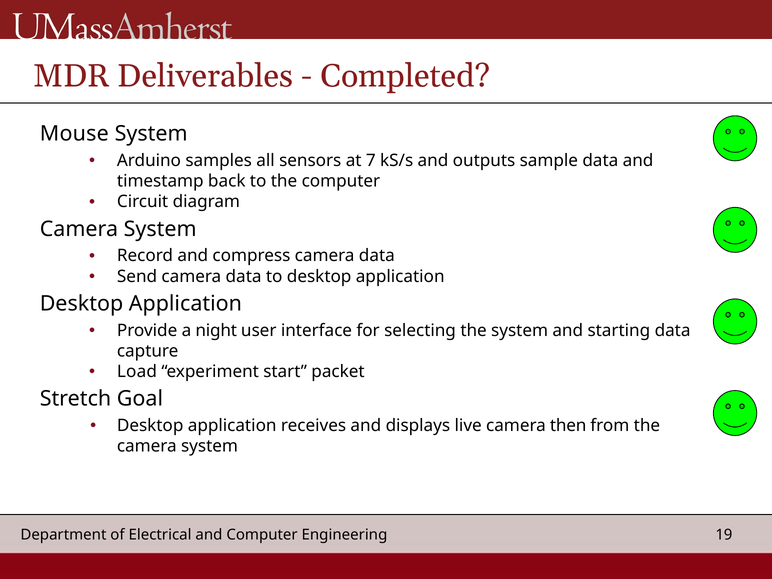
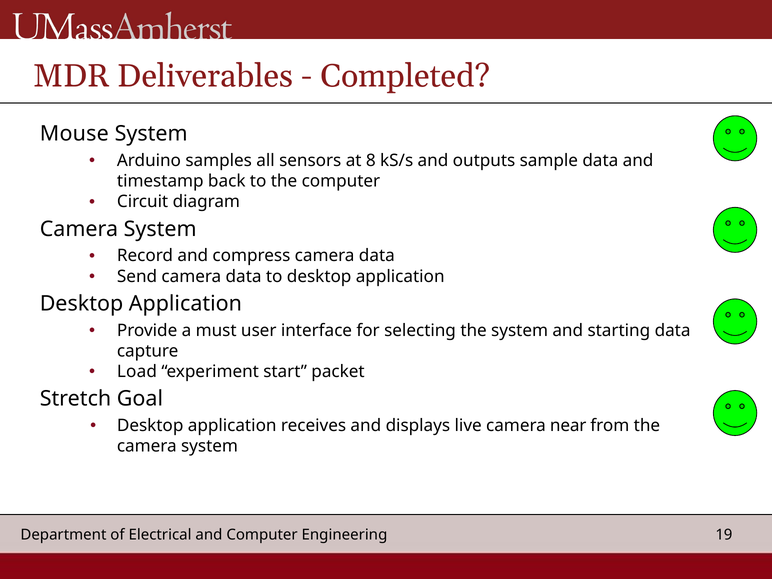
7: 7 -> 8 (371, 161)
night: night -> must (216, 330)
then: then -> near (568, 426)
